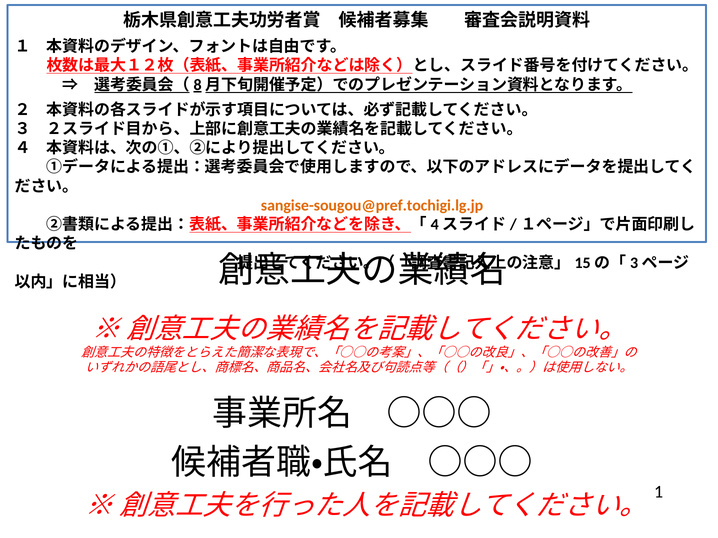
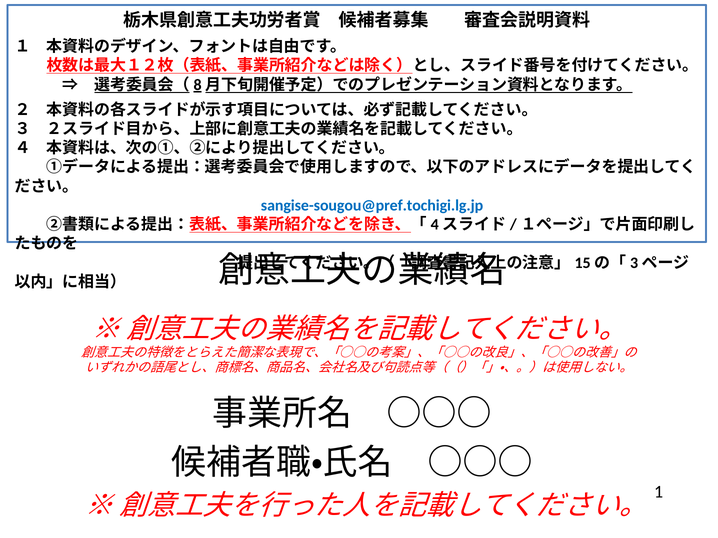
sangise-sougou@pref.tochigi.lg.jp colour: orange -> blue (372, 206)
